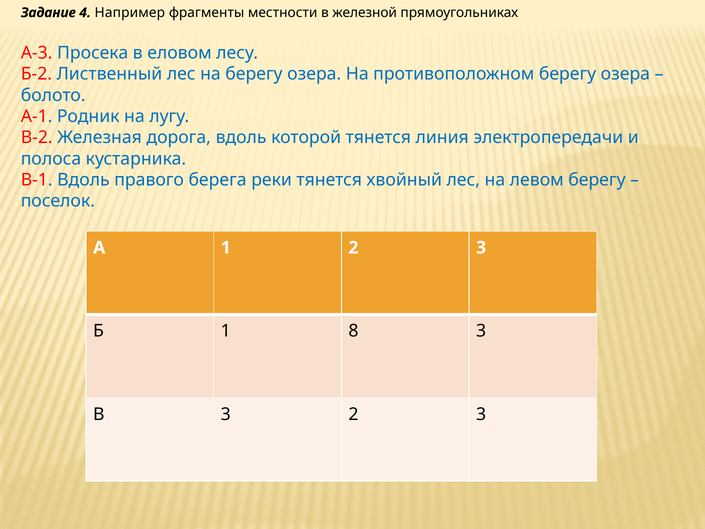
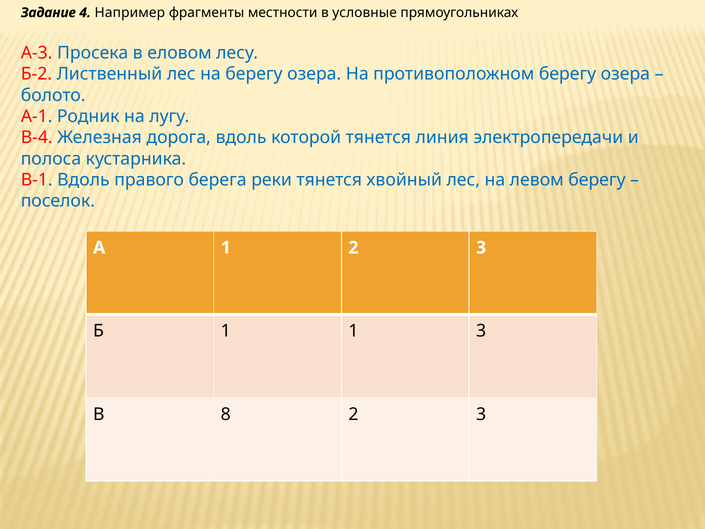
железной: железной -> условные (365, 13)
В-2: В-2 -> В-4 (37, 137)
1 8: 8 -> 1 (353, 331)
В 3: 3 -> 8 (226, 414)
